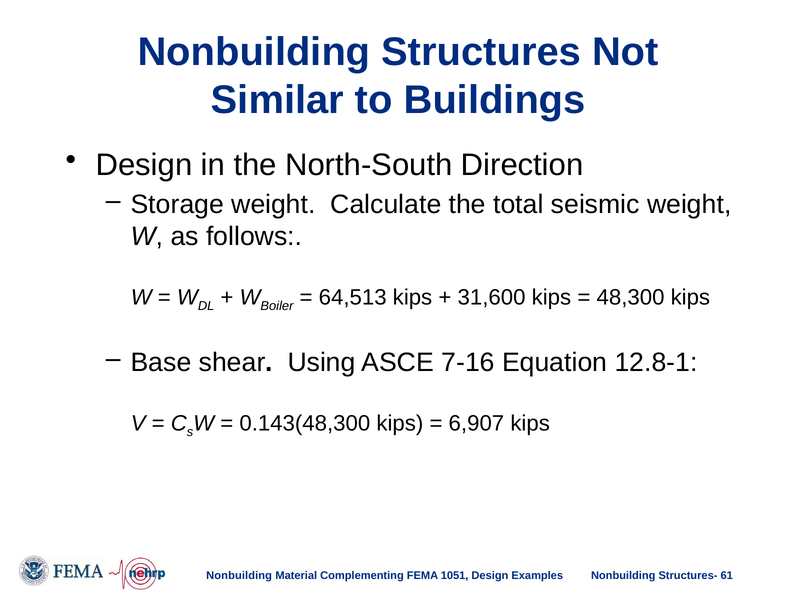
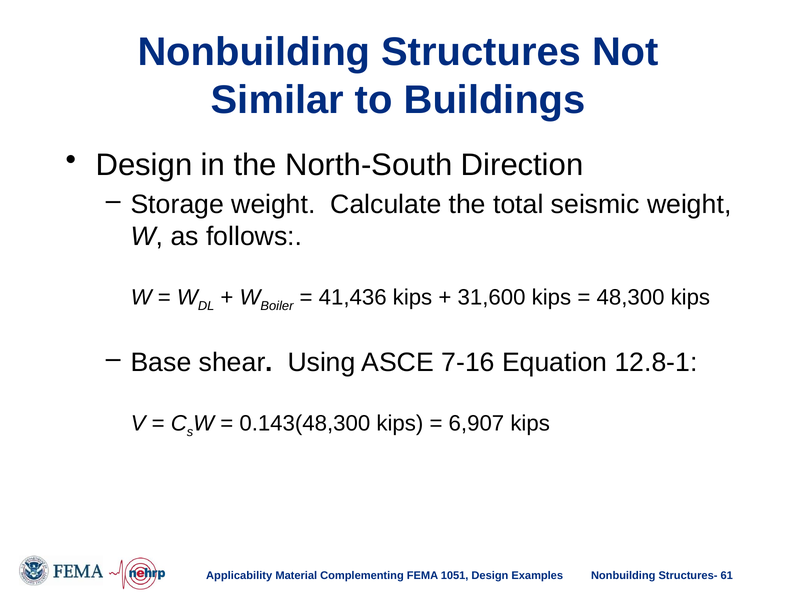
64,513: 64,513 -> 41,436 (353, 298)
Nonbuilding: Nonbuilding -> Applicability (239, 576)
